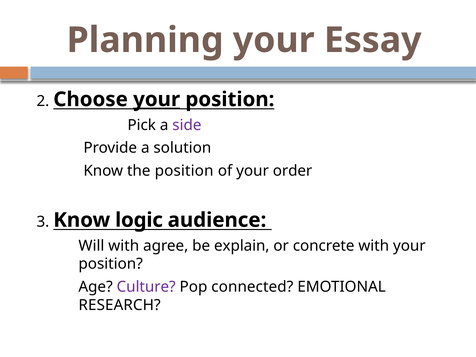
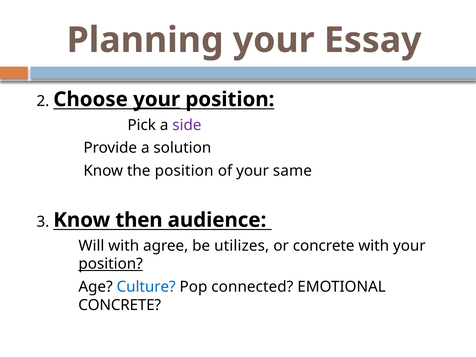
order: order -> same (292, 171)
logic: logic -> then (139, 220)
explain: explain -> utilizes (242, 246)
position underline: none -> present (111, 264)
Culture colour: purple -> blue (146, 287)
RESEARCH: RESEARCH -> CONCRETE (120, 305)
